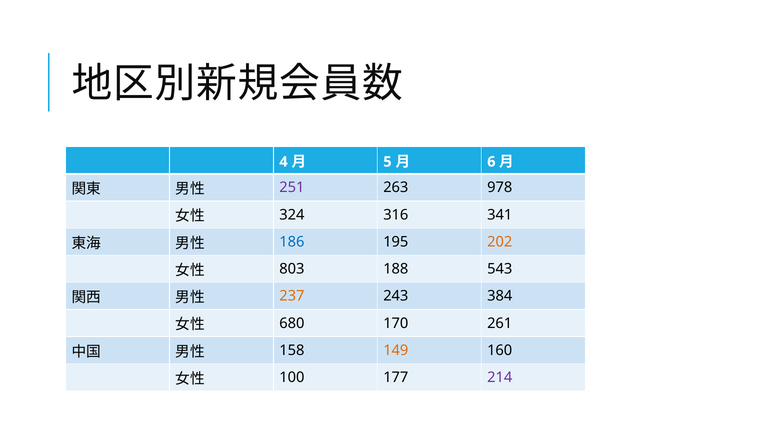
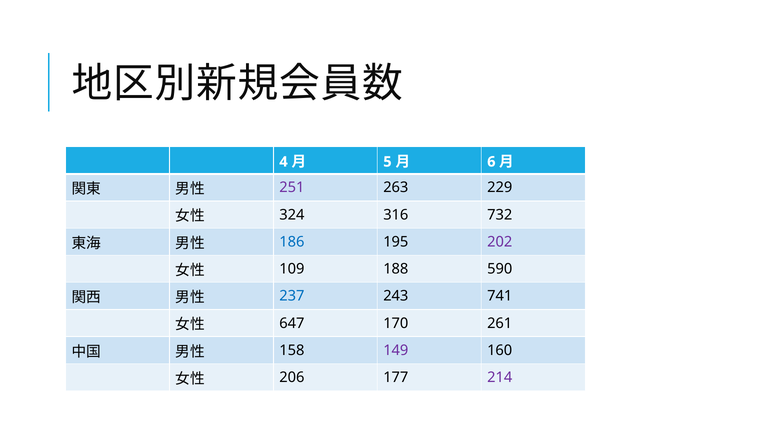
978: 978 -> 229 (500, 188)
341: 341 -> 732 (500, 215)
202 colour: orange -> purple (500, 242)
803: 803 -> 109 (292, 269)
543: 543 -> 590 (500, 269)
237 colour: orange -> blue (292, 296)
384: 384 -> 741 (500, 296)
680: 680 -> 647 (292, 323)
149 colour: orange -> purple (396, 350)
100: 100 -> 206 (292, 377)
